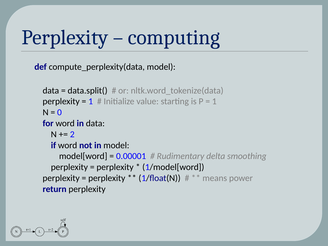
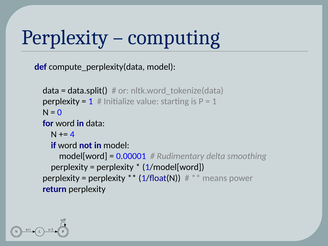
2: 2 -> 4 (72, 134)
